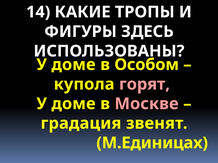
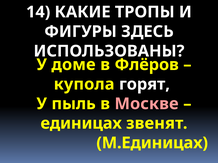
Особом: Особом -> Флёров (147, 65)
горят colour: pink -> white (144, 84)
доме: доме -> пыль (74, 104)
градация: градация -> единицах (81, 124)
